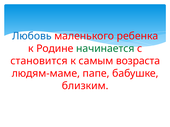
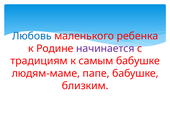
начинается colour: green -> purple (105, 49)
становится: становится -> традициям (39, 61)
самым возраста: возраста -> бабушке (138, 61)
